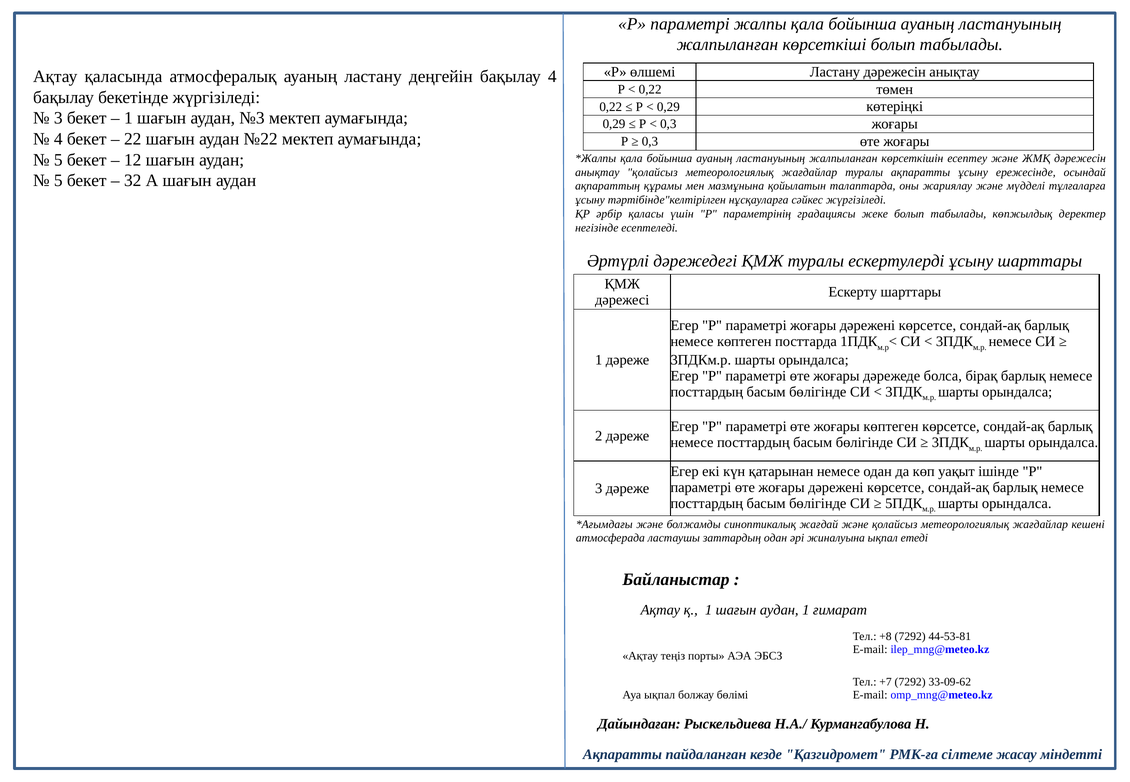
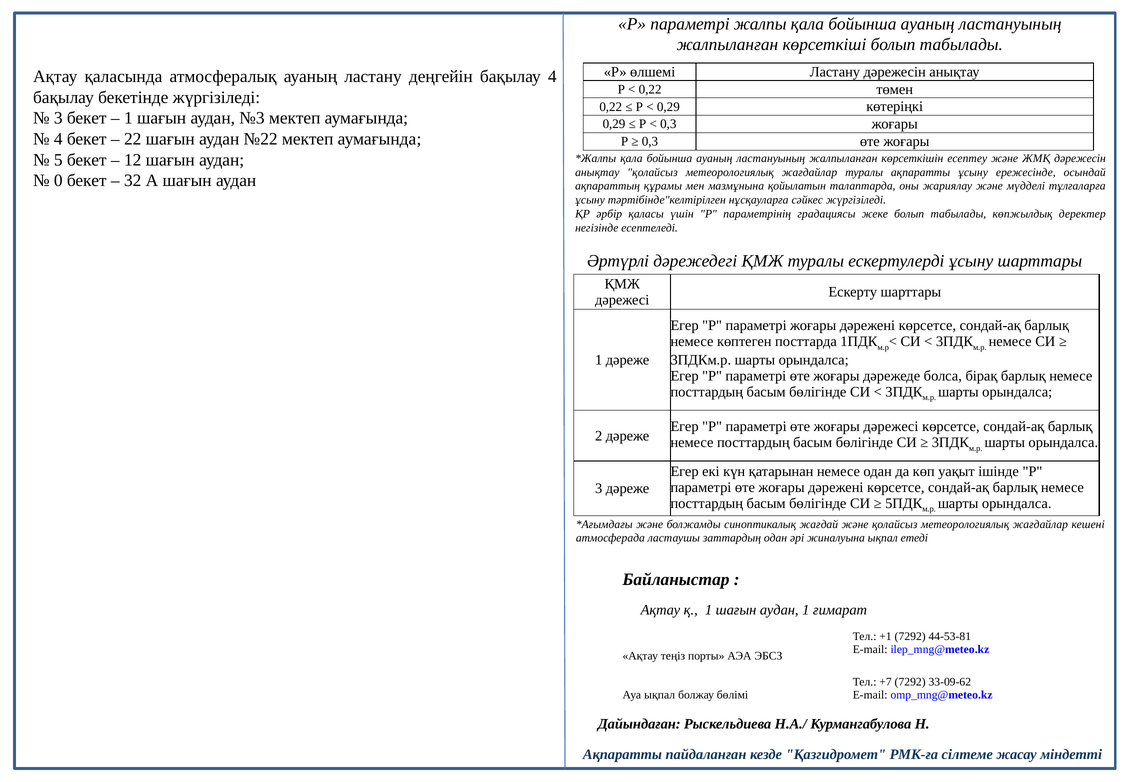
5: 5 -> 0 (58, 181)
жоғары көптеген: көптеген -> дәрежесі (891, 427)
+8: +8 -> +1 (885, 637)
